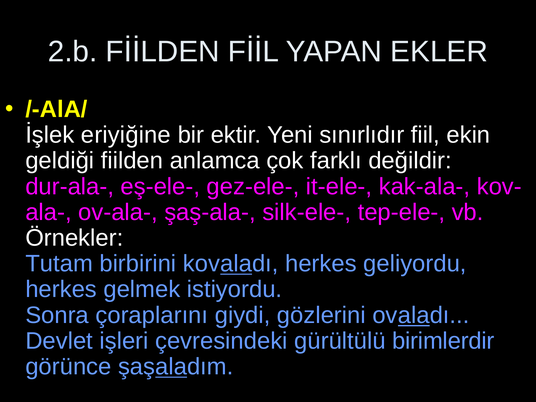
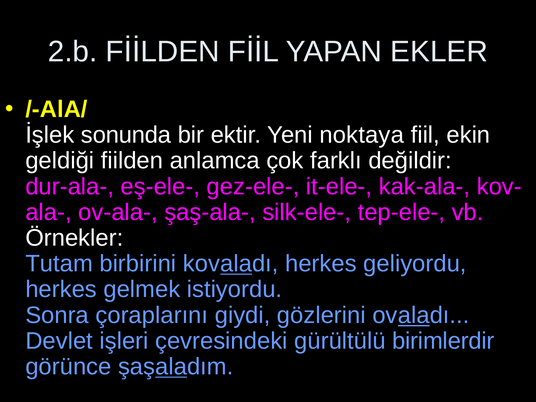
eriyiğine: eriyiğine -> sonunda (126, 135)
sınırlıdır: sınırlıdır -> noktaya (362, 135)
